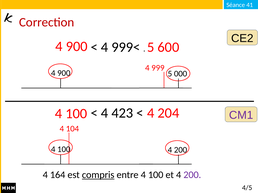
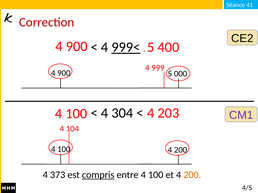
600: 600 -> 400 (168, 47)
999< underline: none -> present (126, 47)
423: 423 -> 304 (122, 113)
204: 204 -> 203 (168, 113)
164: 164 -> 373 (58, 175)
200 colour: purple -> orange (192, 175)
